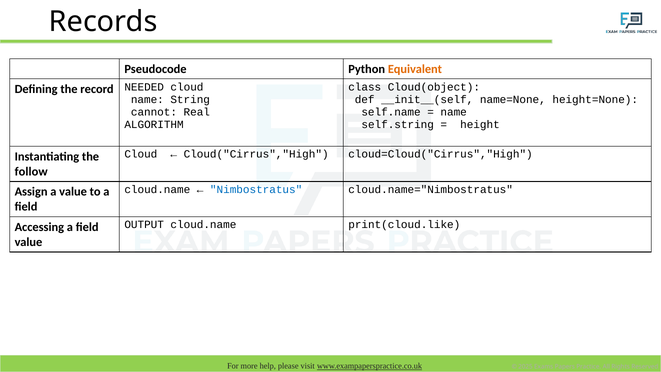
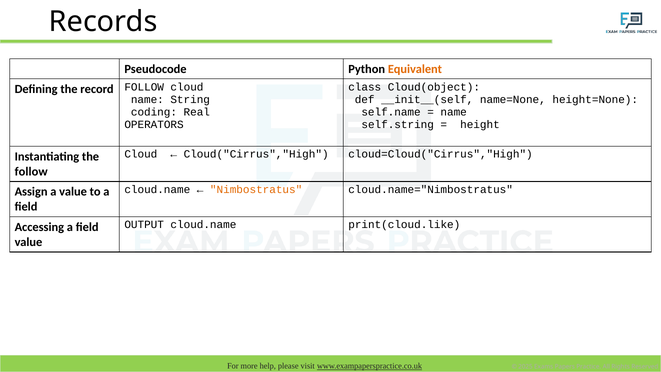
record NEEDED: NEEDED -> FOLLOW (144, 87)
cannot: cannot -> coding (154, 112)
ALGORITHM: ALGORITHM -> OPERATORS (154, 124)
Nimbostratus colour: blue -> orange (256, 189)
